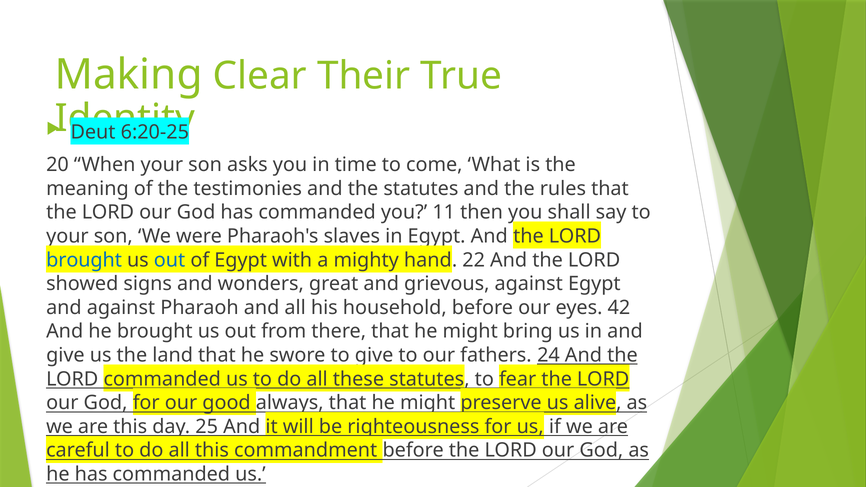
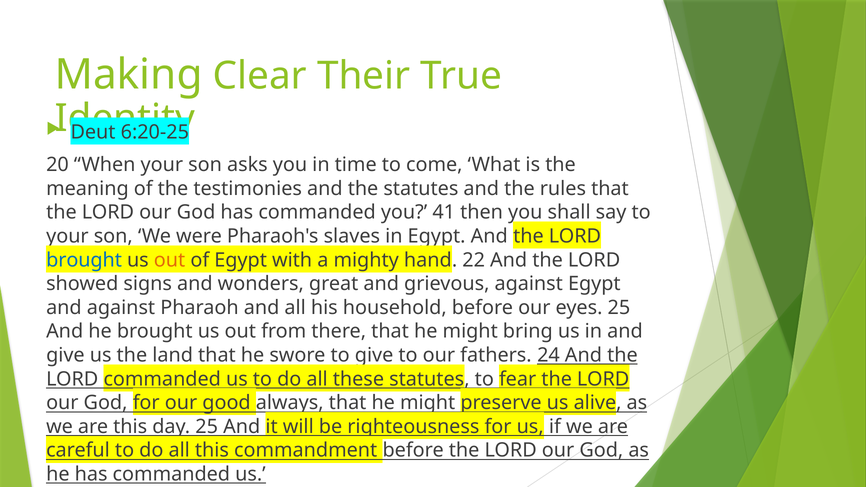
11: 11 -> 41 (444, 212)
out colour: blue -> orange (170, 260)
eyes 42: 42 -> 25 (619, 308)
